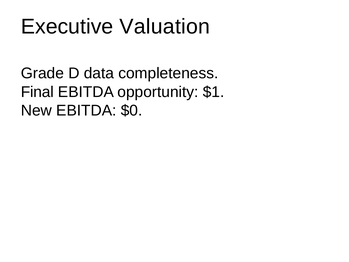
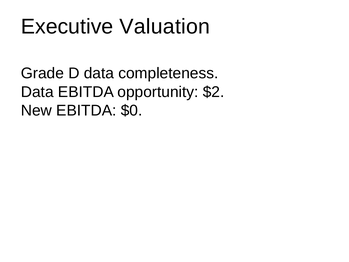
Final: Final -> Data (37, 92)
$1: $1 -> $2 (214, 92)
